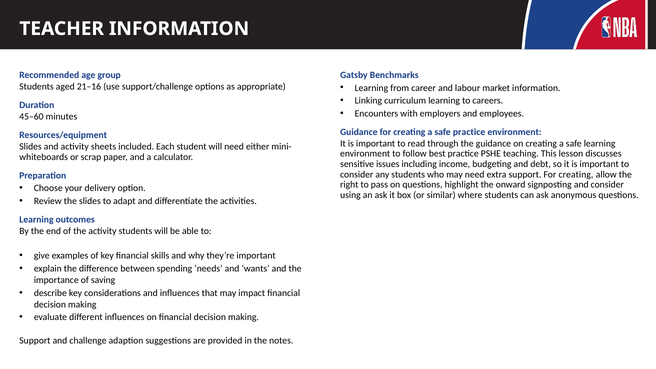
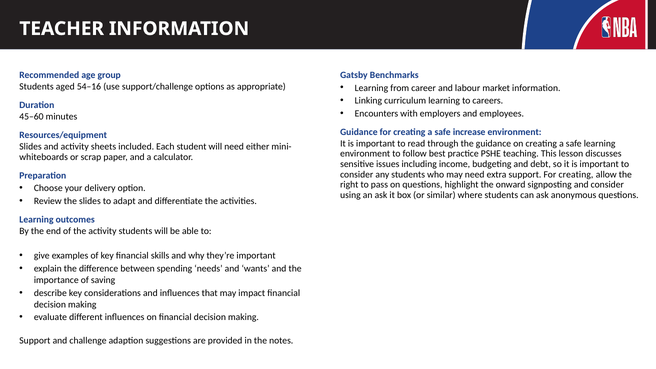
21–16: 21–16 -> 54–16 (89, 87)
safe practice: practice -> increase (469, 132)
